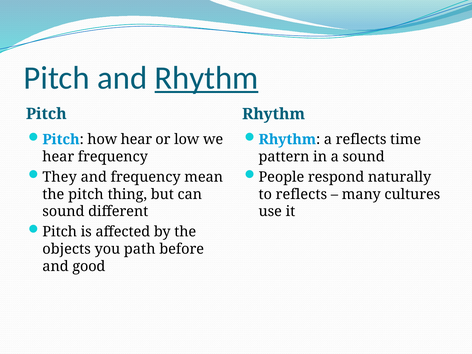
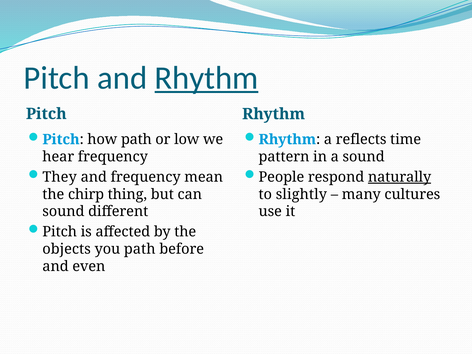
how hear: hear -> path (136, 139)
naturally underline: none -> present (400, 177)
the pitch: pitch -> chirp (86, 194)
to reflects: reflects -> slightly (301, 194)
good: good -> even (89, 266)
